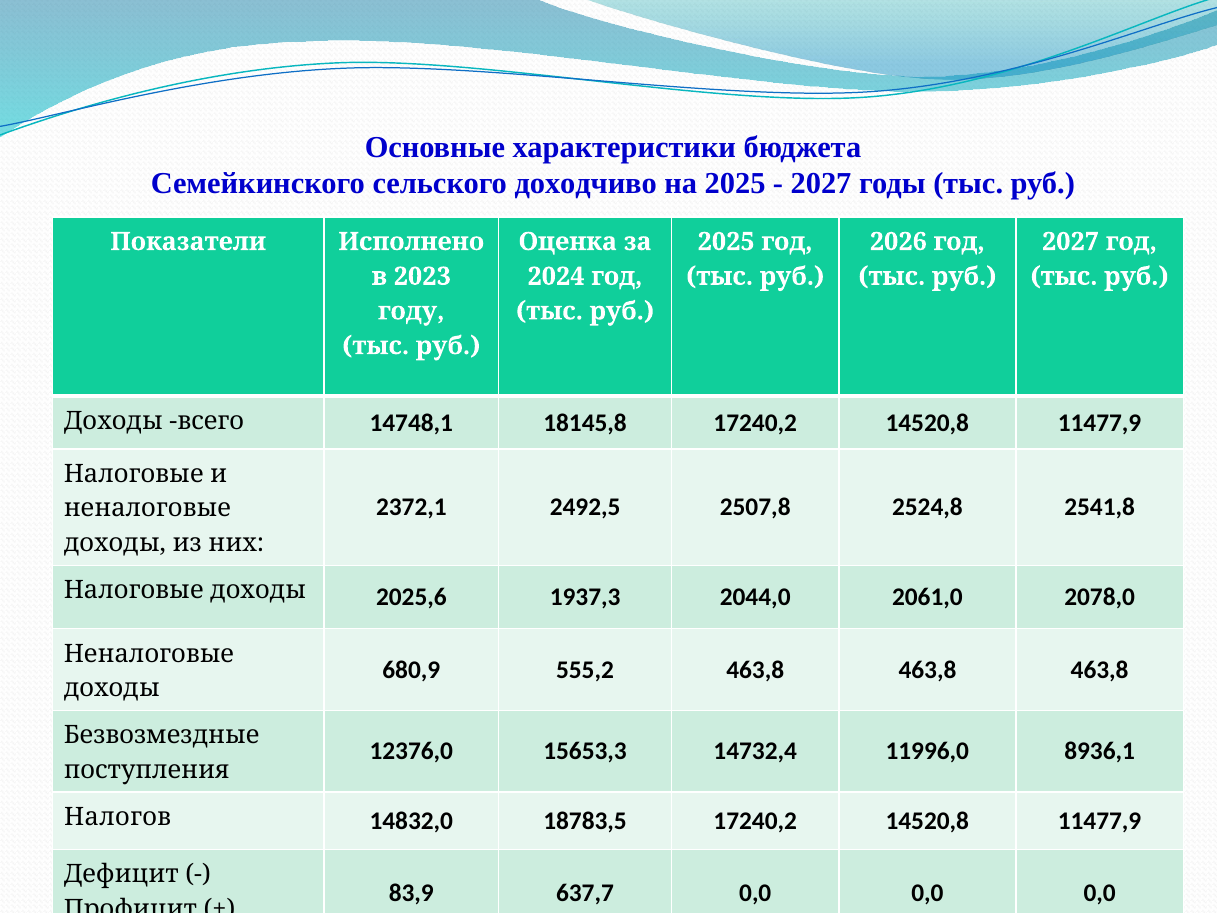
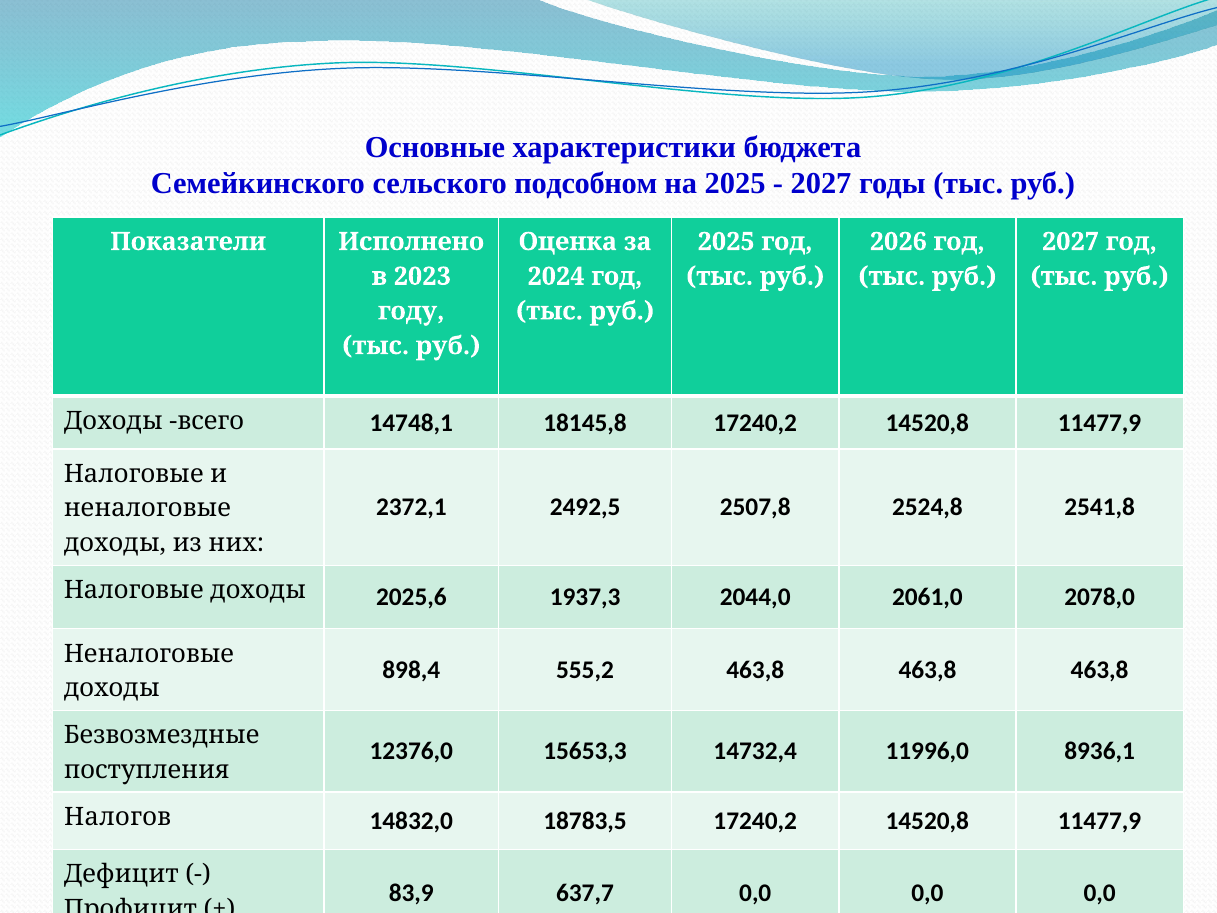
доходчиво: доходчиво -> подсобном (586, 184)
680,9: 680,9 -> 898,4 (411, 670)
